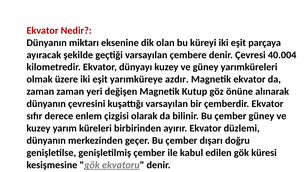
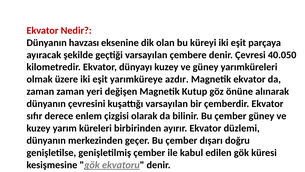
miktarı: miktarı -> havzası (84, 43)
40.004: 40.004 -> 40.050 (282, 55)
